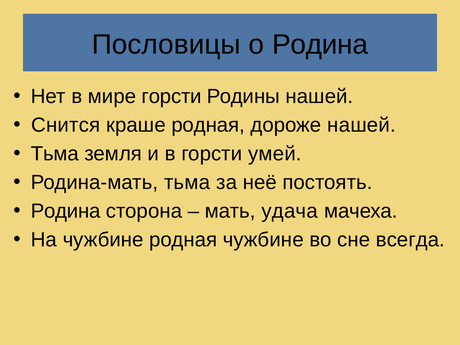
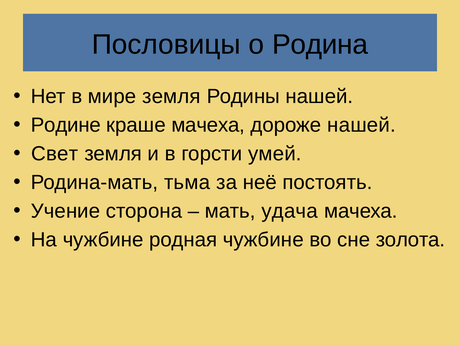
мире горсти: горсти -> земля (171, 96)
Снится: Снится -> Родине (66, 125)
краше родная: родная -> мачеха (208, 125)
Тьма: Тьма -> Свет (55, 154)
Родина: Родина -> Учение (66, 211)
всегда: всегда -> золота (410, 240)
